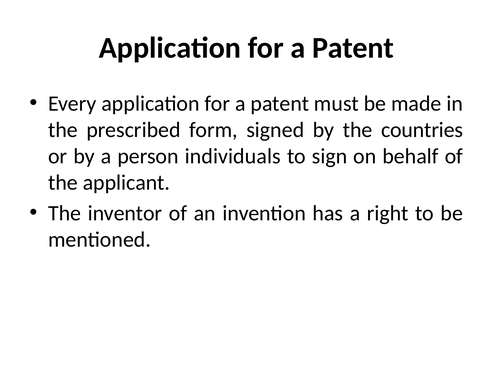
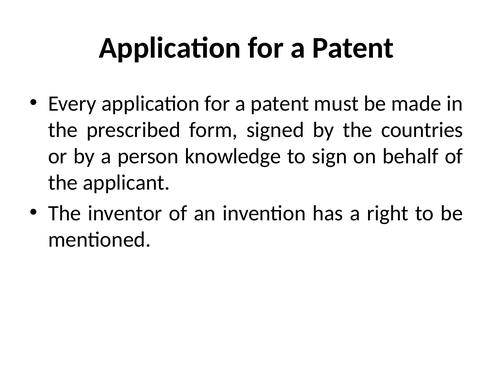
individuals: individuals -> knowledge (233, 156)
